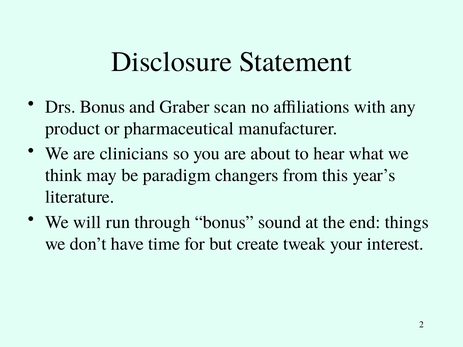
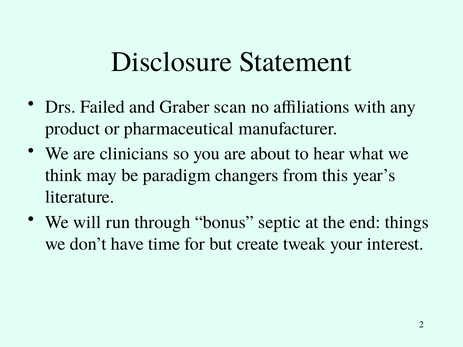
Drs Bonus: Bonus -> Failed (102, 107)
sound: sound -> septic (280, 222)
